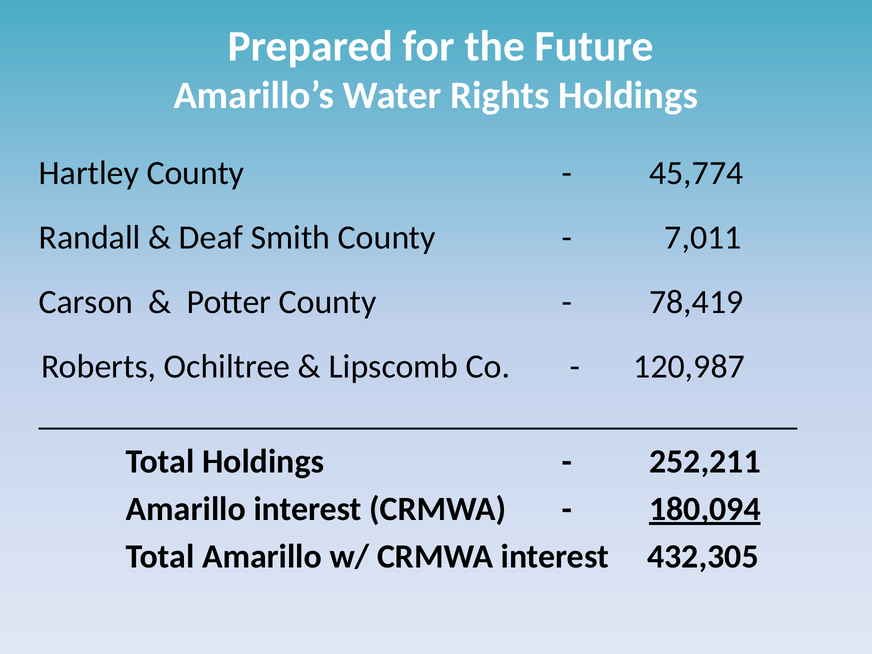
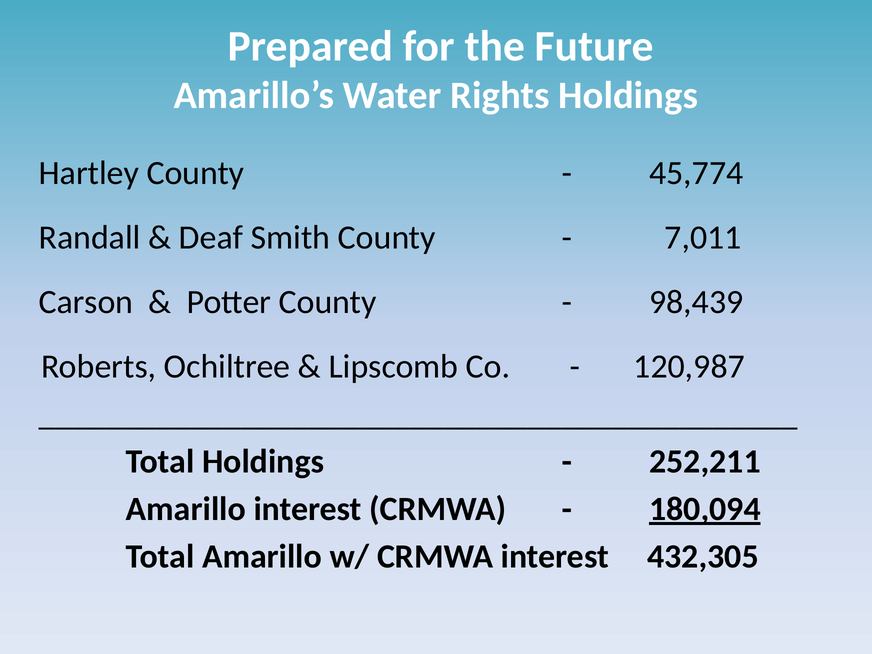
78,419: 78,419 -> 98,439 (696, 302)
